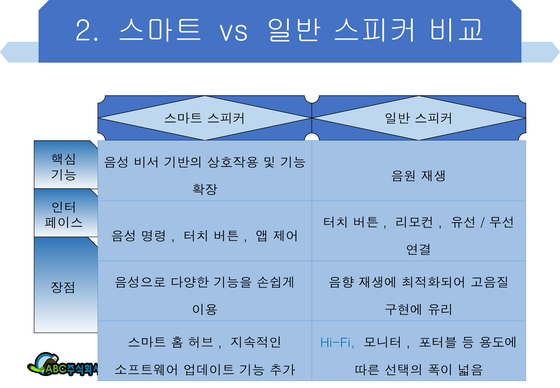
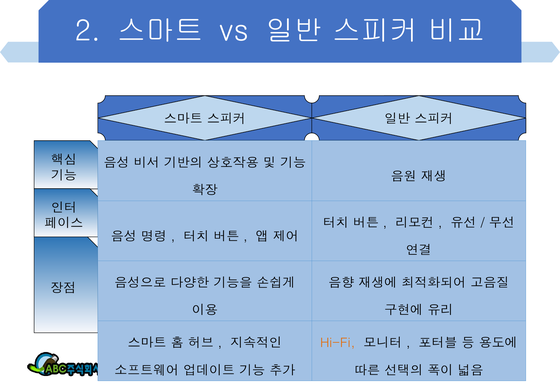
Hi-Fi colour: blue -> orange (338, 343)
